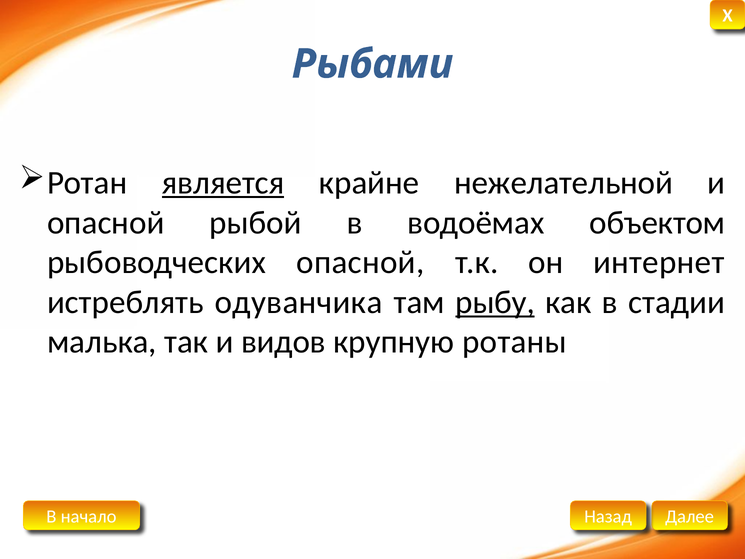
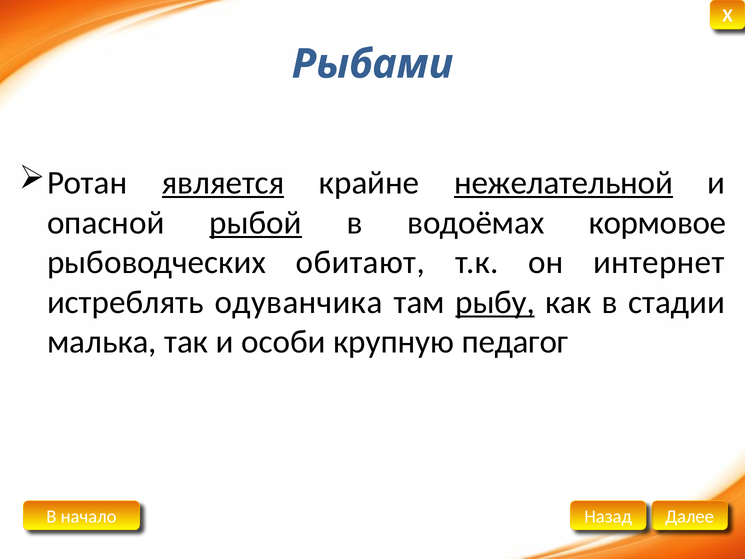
нежелательной underline: none -> present (564, 183)
рыбой underline: none -> present (256, 223)
объектом: объектом -> кормовое (657, 223)
рыбоводческих опасной: опасной -> обитают (360, 262)
видов: видов -> особи (283, 342)
ротаны: ротаны -> педагог (515, 342)
